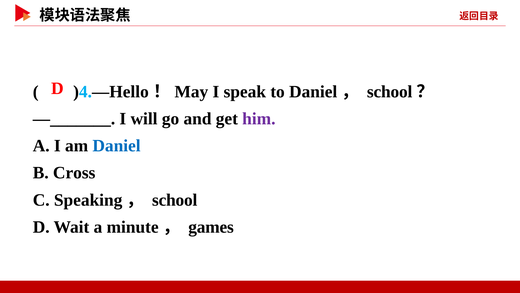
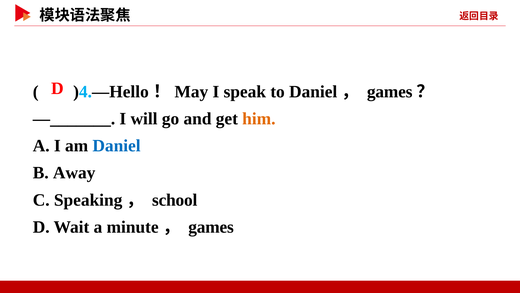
school: school -> games (390, 92)
him colour: purple -> orange (259, 119)
Cross: Cross -> Away (74, 173)
